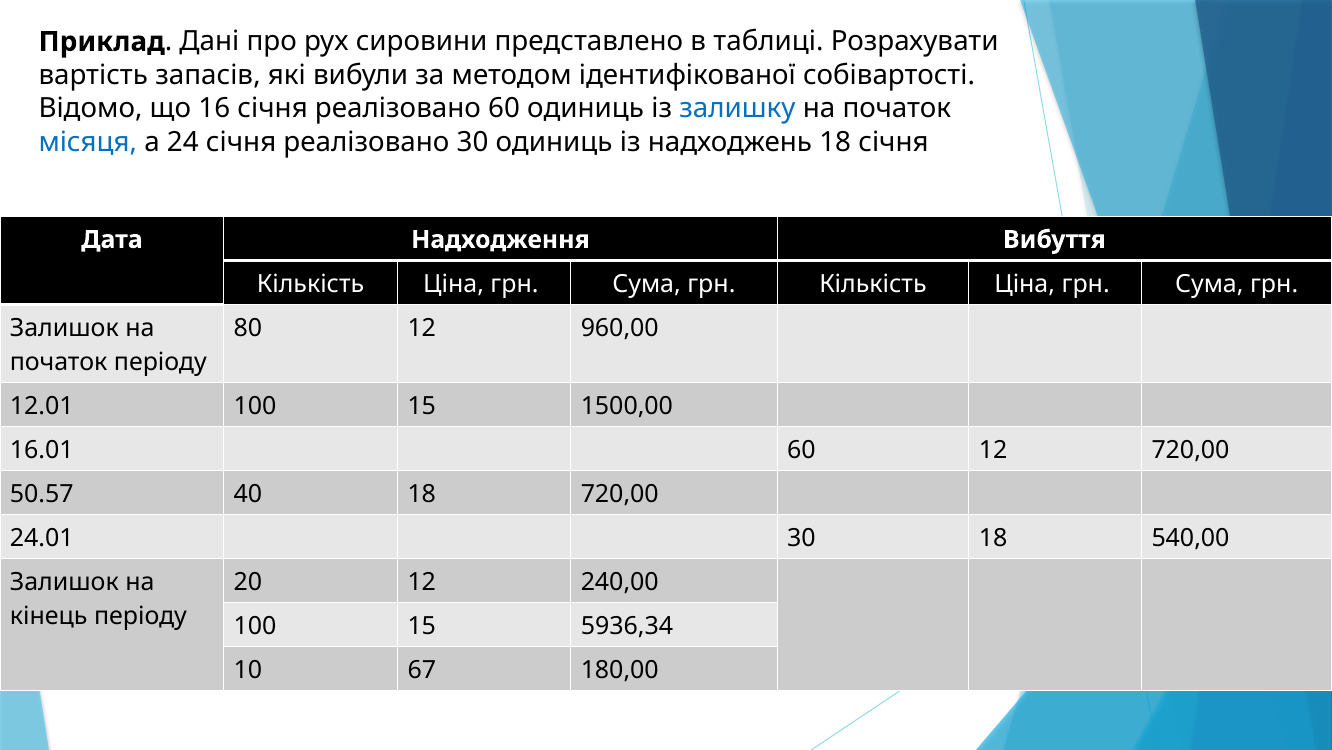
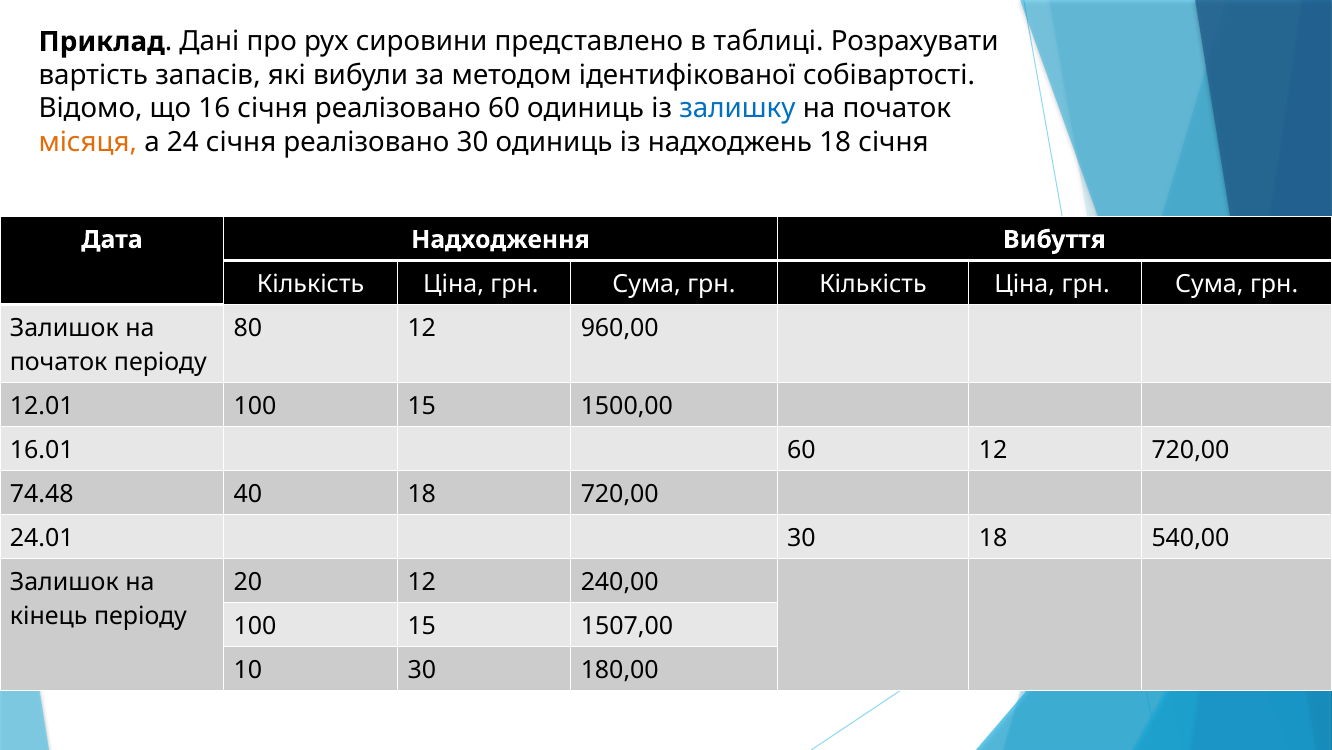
місяця colour: blue -> orange (88, 142)
50.57: 50.57 -> 74.48 (42, 493)
5936,34: 5936,34 -> 1507,00 (627, 626)
10 67: 67 -> 30 (422, 670)
